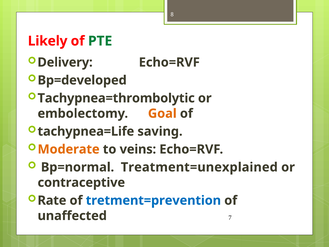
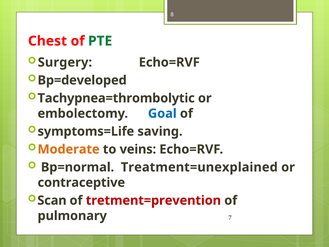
Likely: Likely -> Chest (47, 41)
Delivery: Delivery -> Surgery (65, 62)
Goal colour: orange -> blue (162, 113)
tachypnea=Life: tachypnea=Life -> symptoms=Life (86, 131)
Rate: Rate -> Scan (52, 200)
tretment=prevention colour: blue -> red (153, 200)
unaffected: unaffected -> pulmonary (72, 216)
